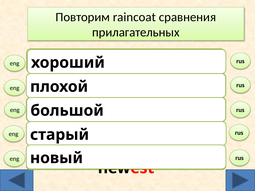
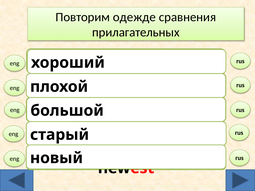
raincoat: raincoat -> одежде (134, 17)
